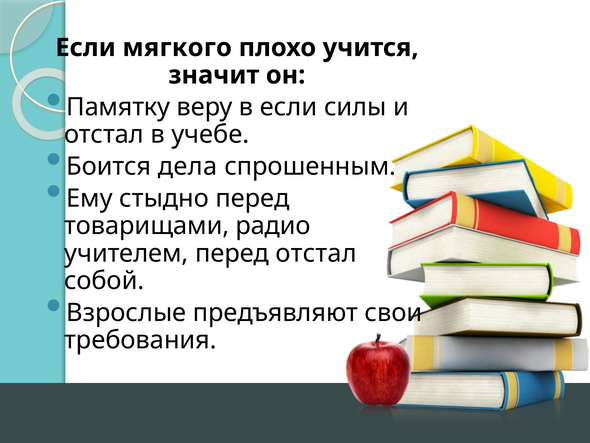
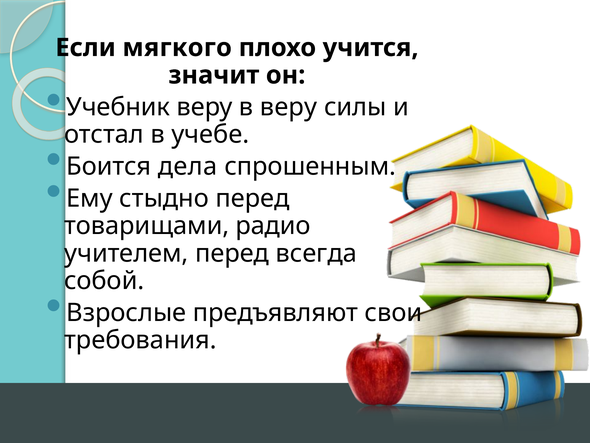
Памятку: Памятку -> Учебник (118, 107)
в если: если -> веру (289, 107)
перед отстал: отстал -> всегда (316, 253)
